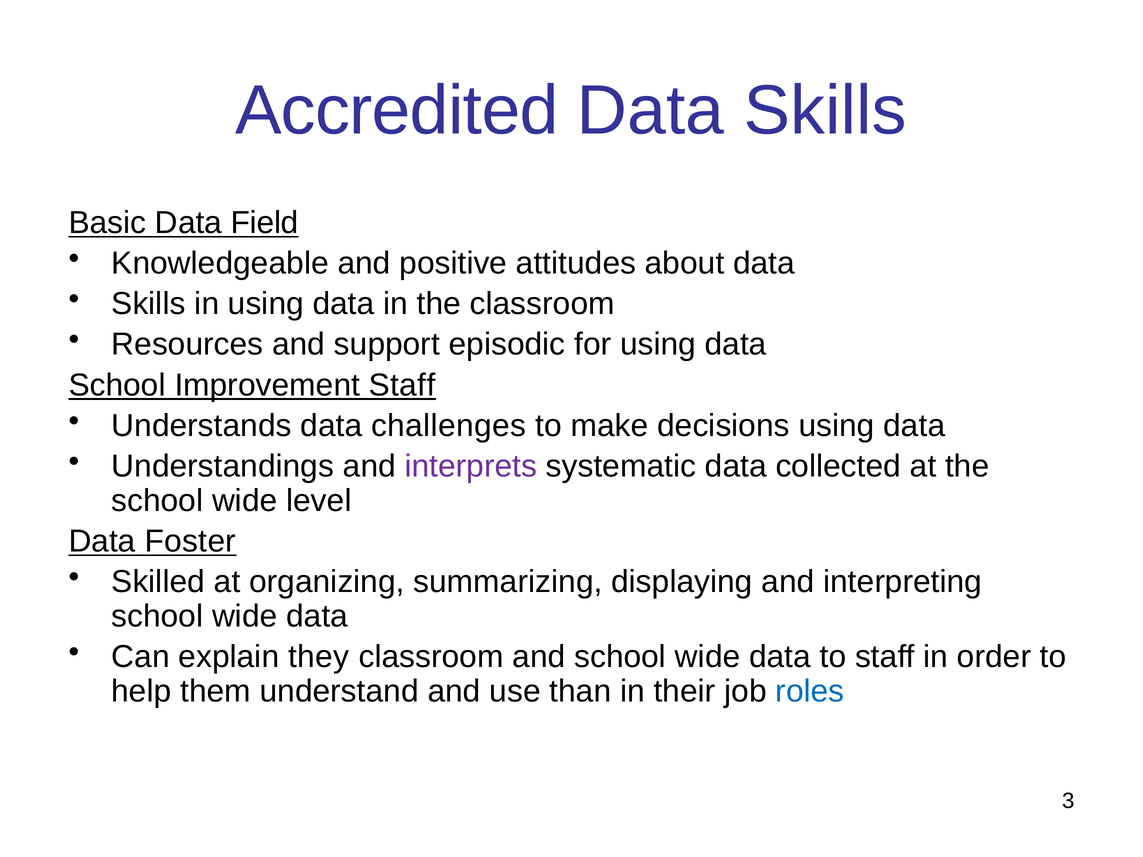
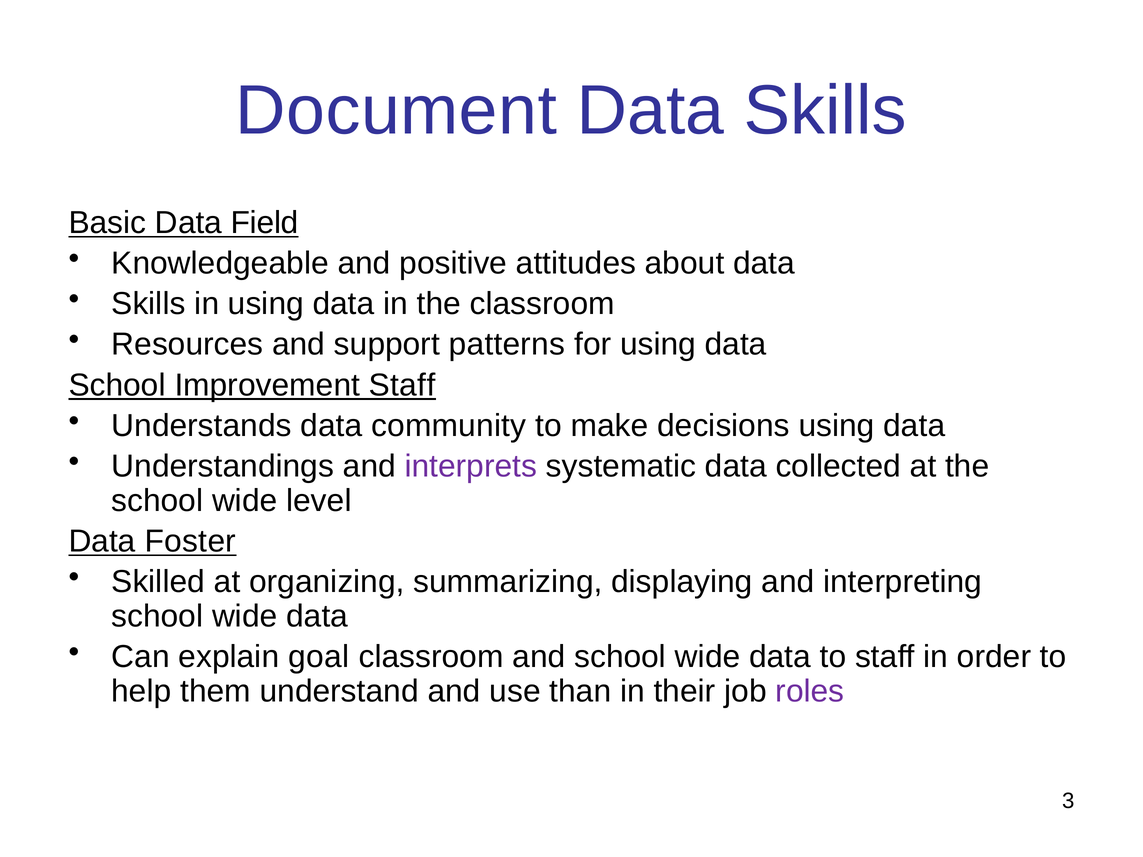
Accredited: Accredited -> Document (396, 111)
episodic: episodic -> patterns (507, 345)
challenges: challenges -> community (449, 426)
they: they -> goal (319, 657)
roles colour: blue -> purple (810, 691)
